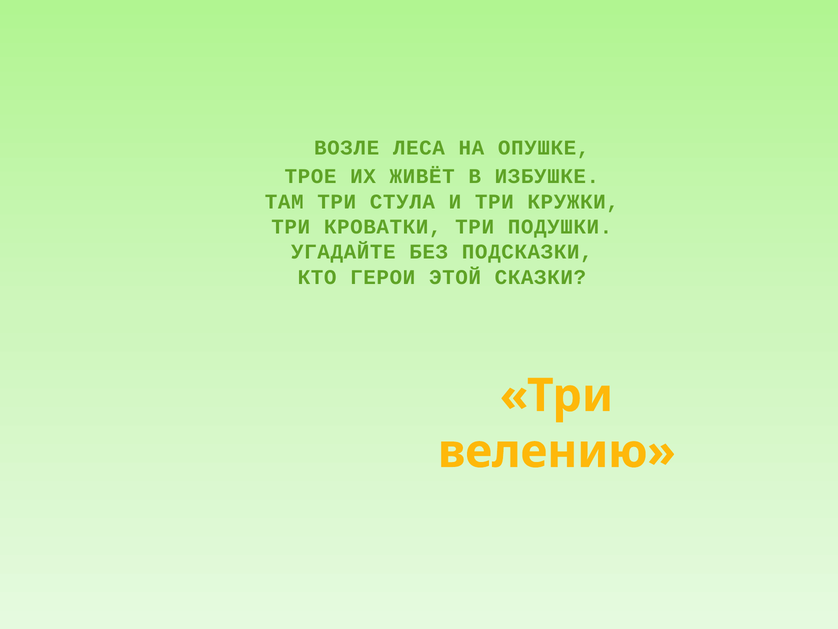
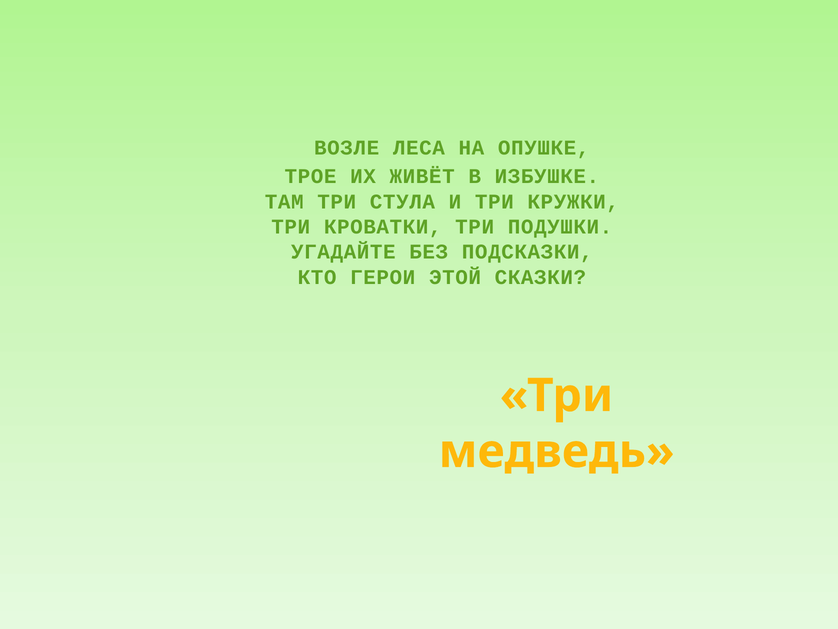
велению: велению -> медведь (557, 451)
